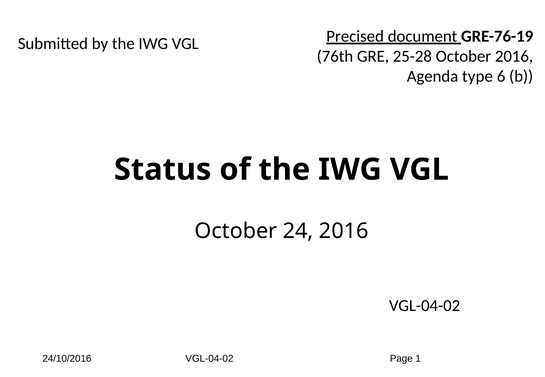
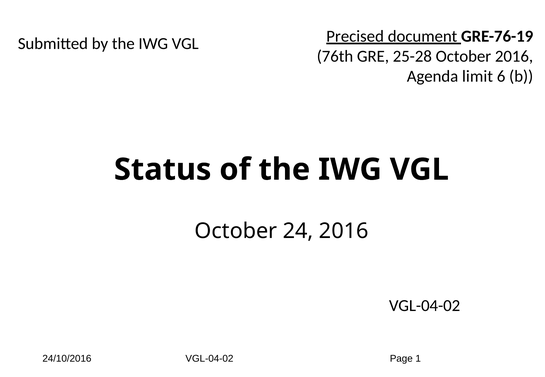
type: type -> limit (478, 76)
